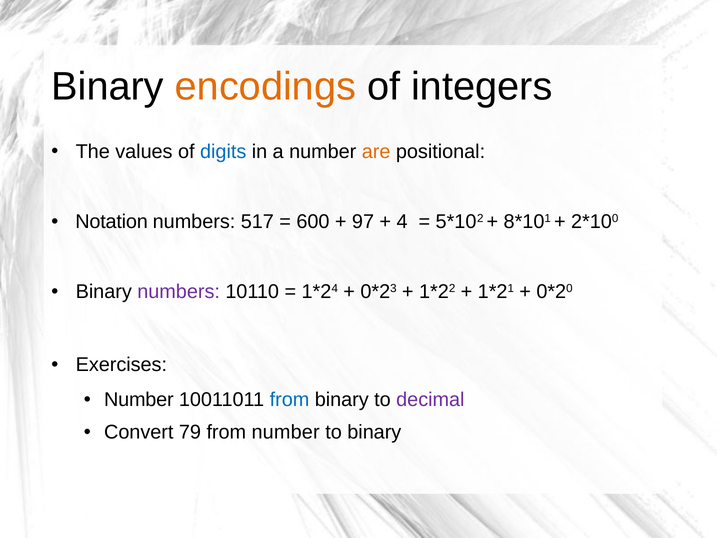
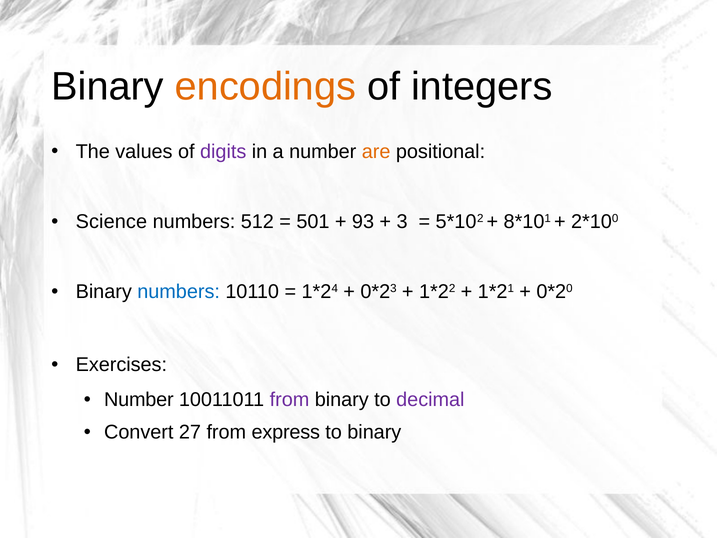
digits colour: blue -> purple (223, 151)
Notation: Notation -> Science (111, 221)
517: 517 -> 512 (257, 221)
600: 600 -> 501 (313, 221)
97: 97 -> 93 (363, 221)
4: 4 -> 3 (402, 221)
numbers colour: purple -> blue (179, 292)
from colour: blue -> purple (289, 400)
79: 79 -> 27 (190, 432)
from number: number -> express (286, 432)
